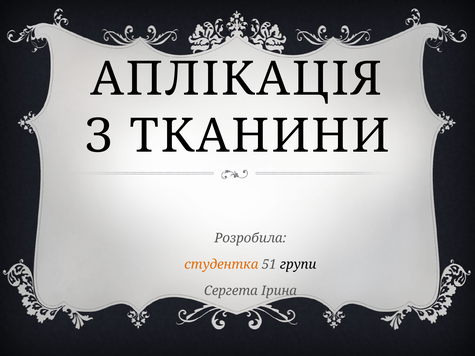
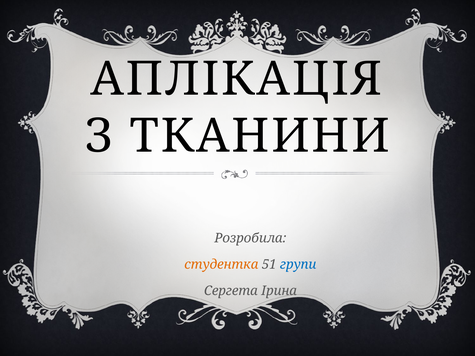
групи colour: black -> blue (298, 265)
